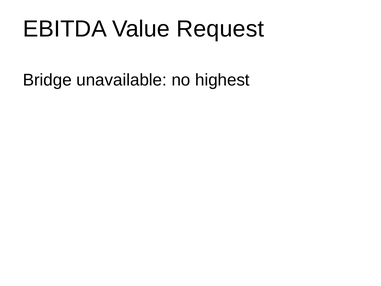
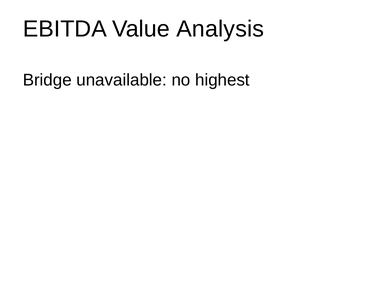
Request: Request -> Analysis (220, 29)
